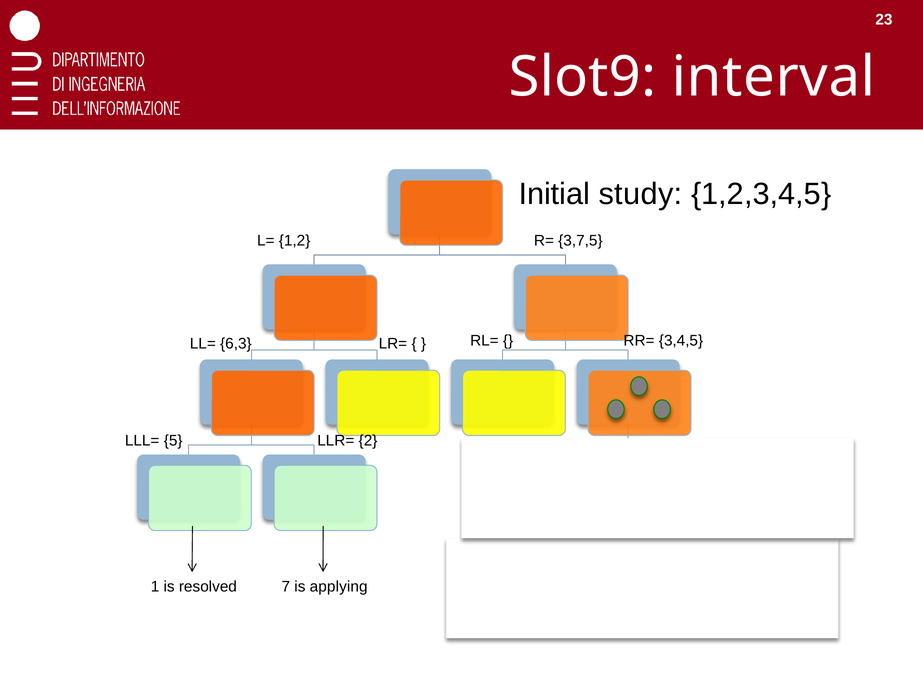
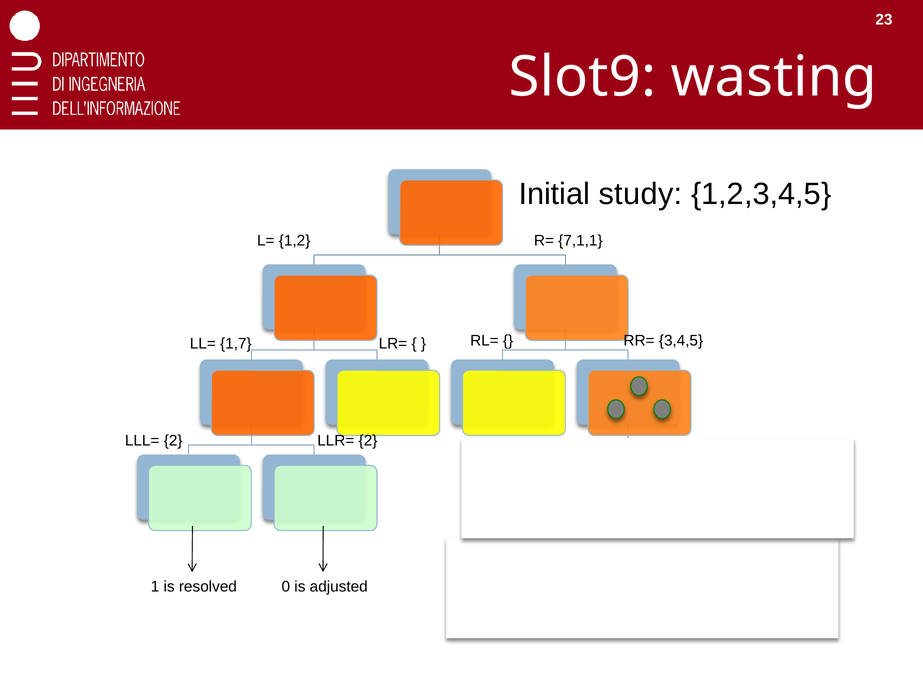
interval: interval -> wasting (774, 77)
3,7,5: 3,7,5 -> 7,1,1 (580, 241)
6,3: 6,3 -> 1,7 (236, 344)
LLL= 5: 5 -> 2 (173, 441)
7: 7 -> 0 (286, 587)
applying: applying -> adjusted (339, 587)
